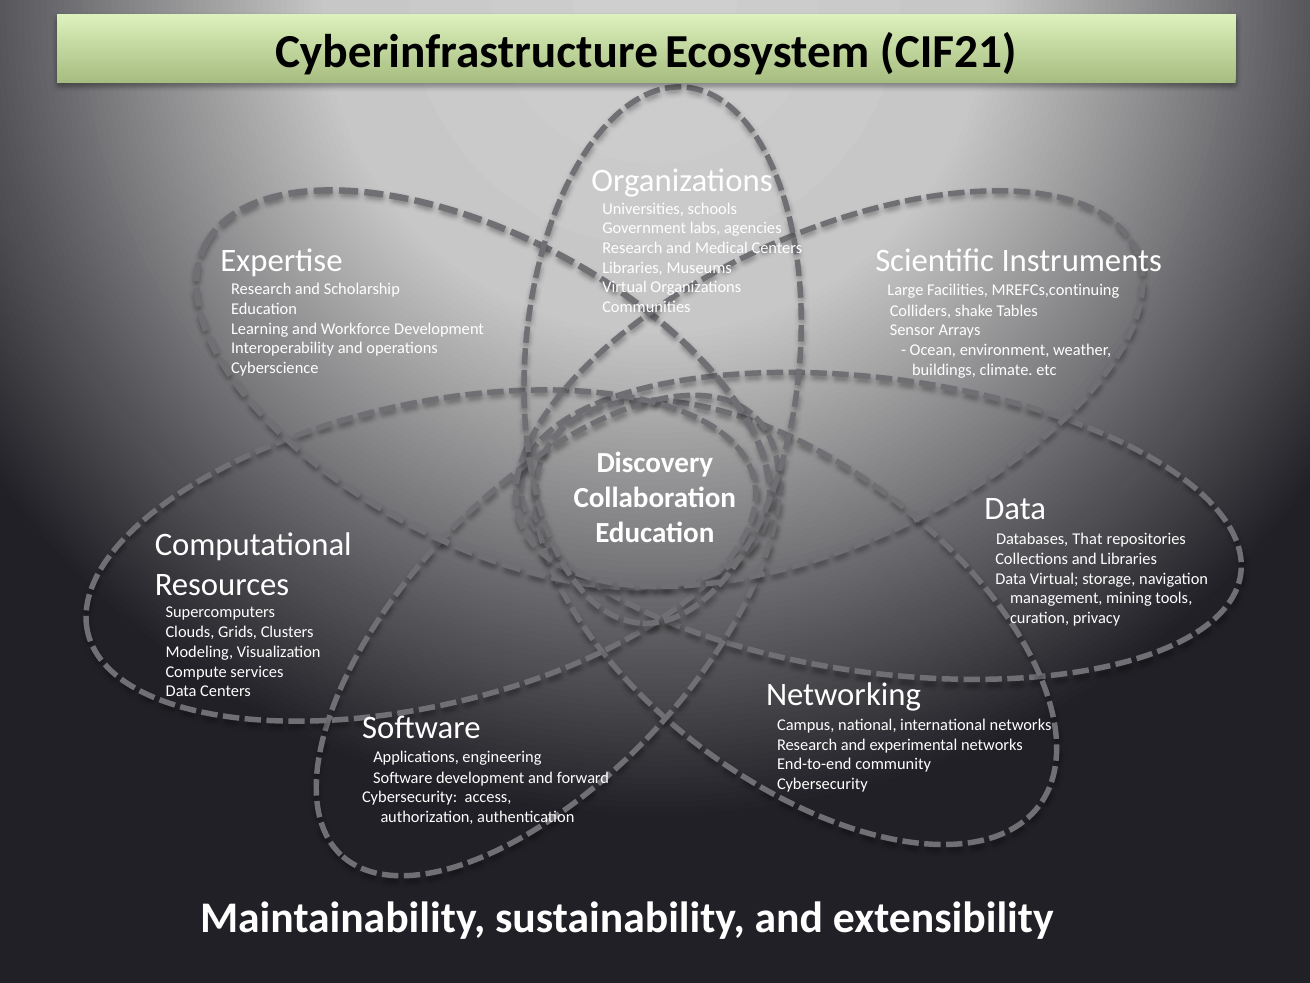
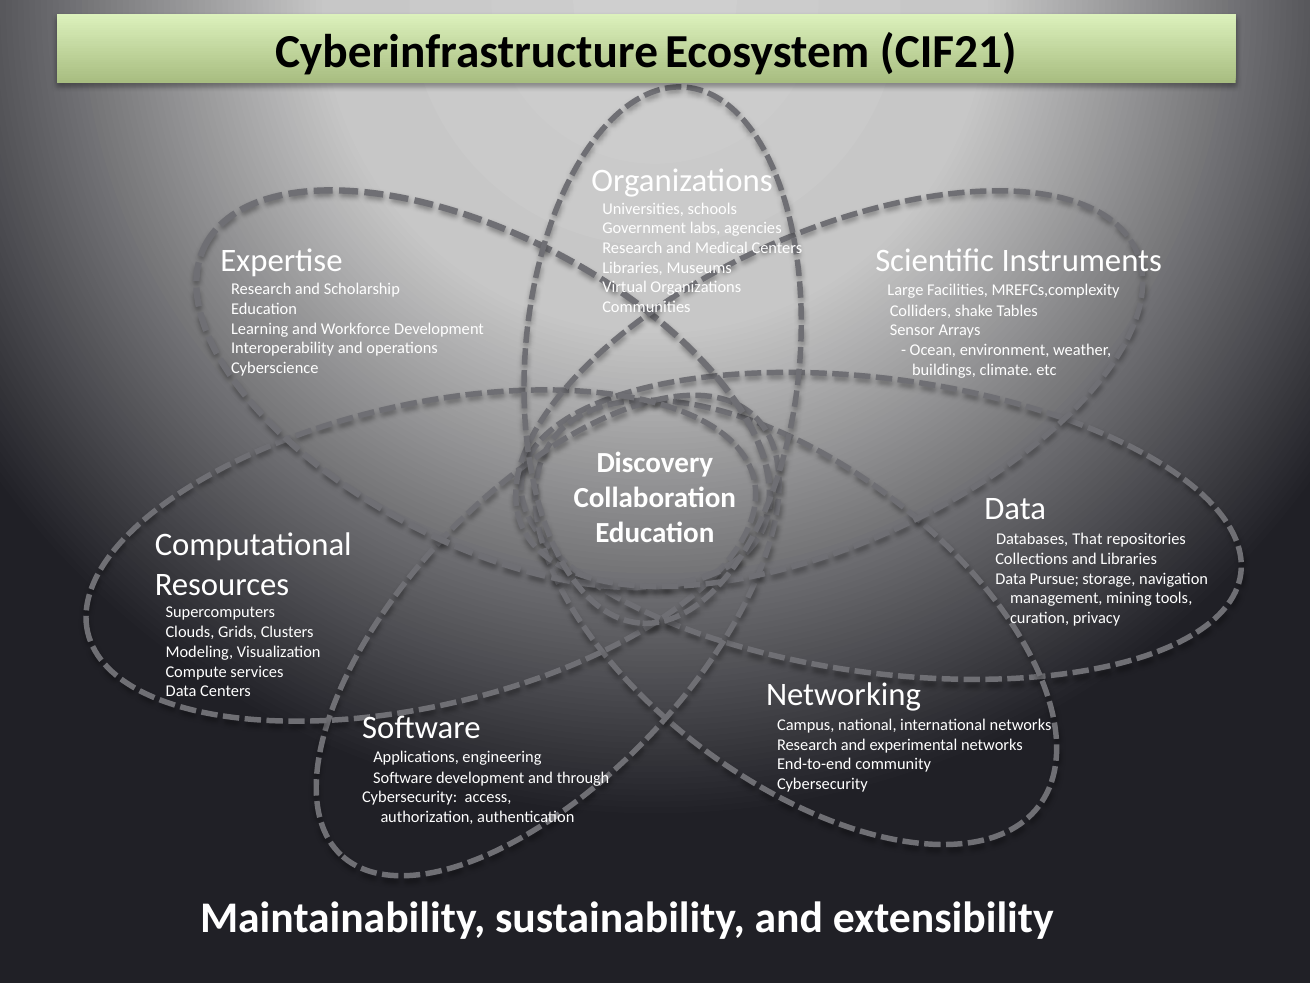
MREFCs,continuing: MREFCs,continuing -> MREFCs,complexity (1056, 290)
Data Virtual: Virtual -> Pursue (1054, 579)
forward: forward -> through (583, 777)
